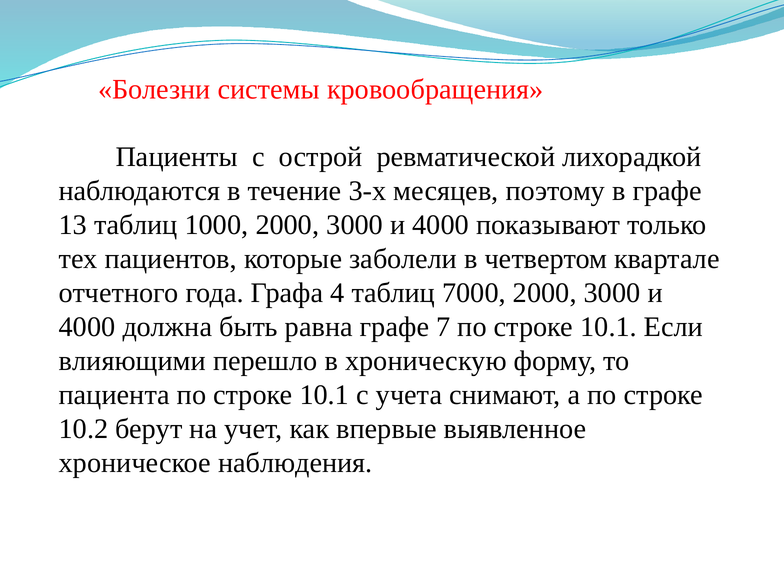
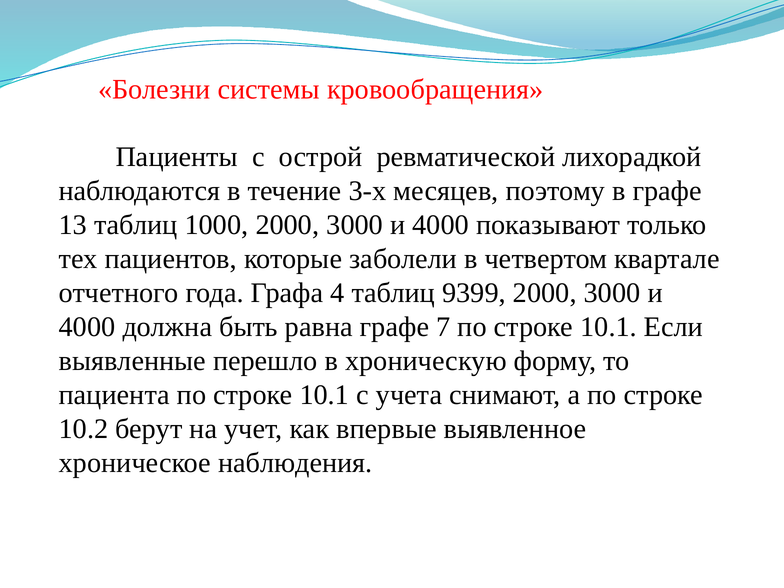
7000: 7000 -> 9399 (474, 293)
влияющими: влияющими -> выявленные (132, 361)
